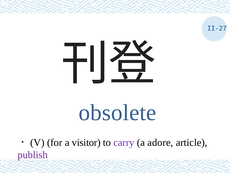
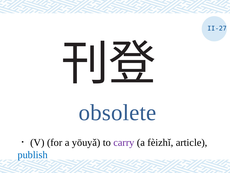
visitor: visitor -> yōuyǎ (86, 142)
adore: adore -> fèizhǐ (160, 142)
publish colour: purple -> blue (33, 154)
